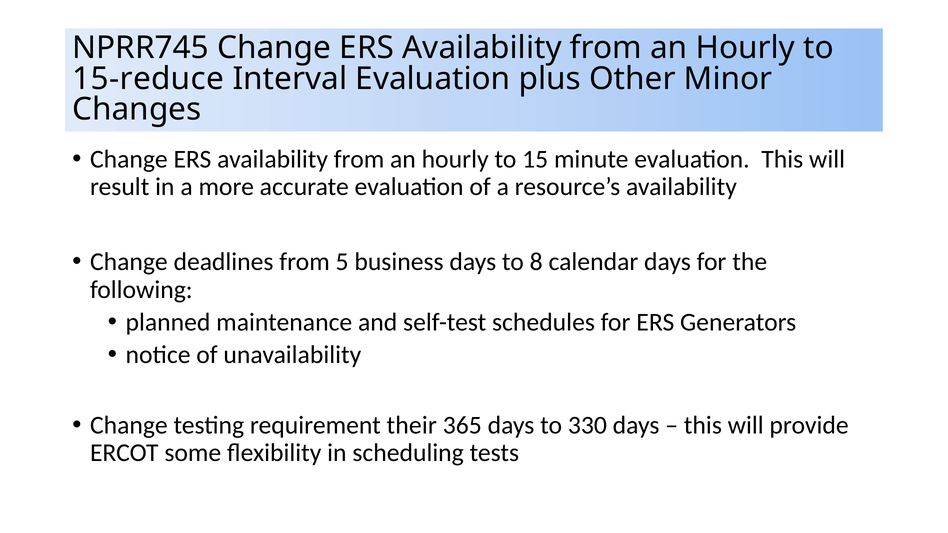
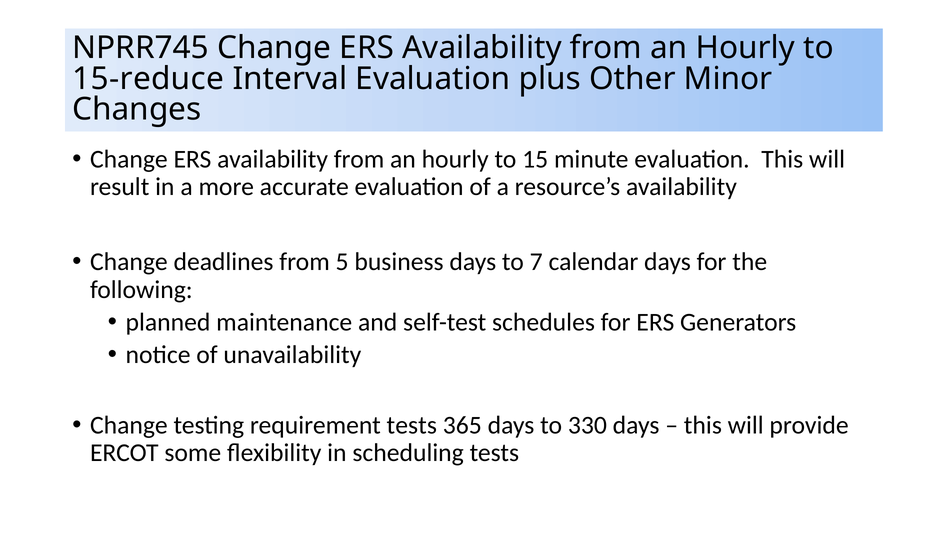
8: 8 -> 7 (536, 262)
requirement their: their -> tests (412, 425)
